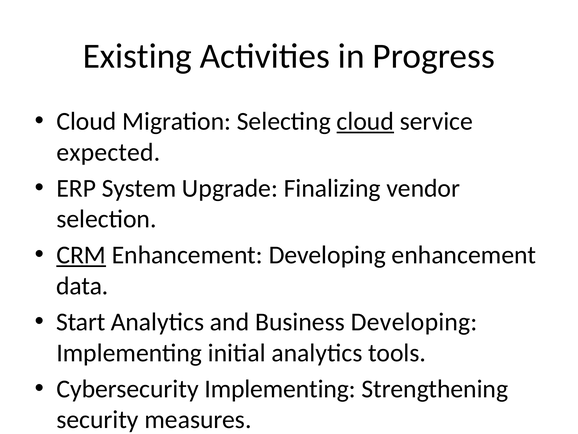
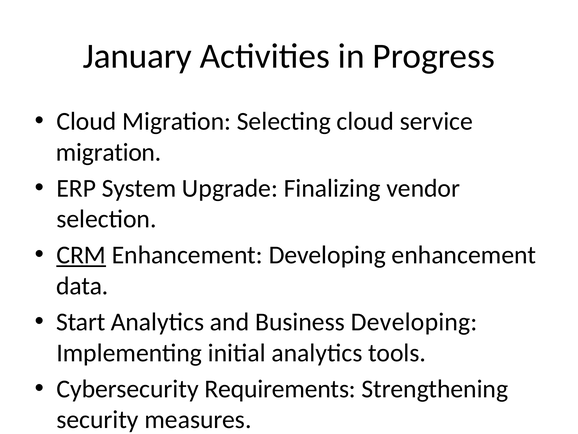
Existing: Existing -> January (137, 56)
cloud underline: present -> none (365, 121)
expected: expected -> migration (109, 152)
Cybersecurity Implementing: Implementing -> Requirements (280, 388)
